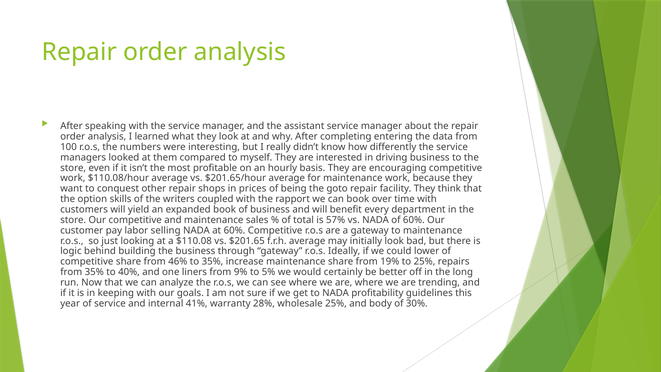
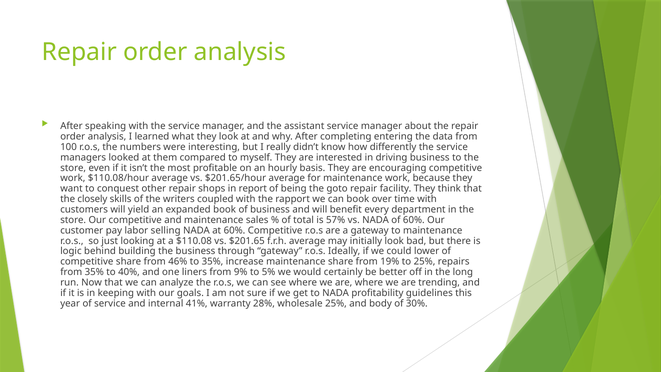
prices: prices -> report (253, 189)
option: option -> closely (92, 199)
